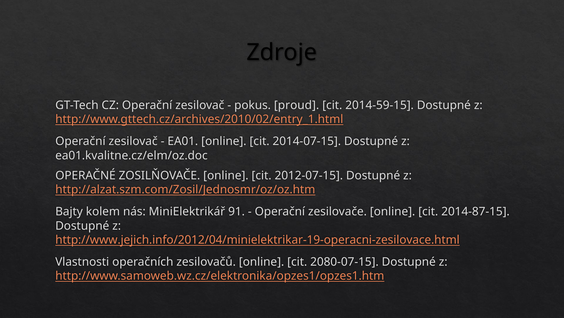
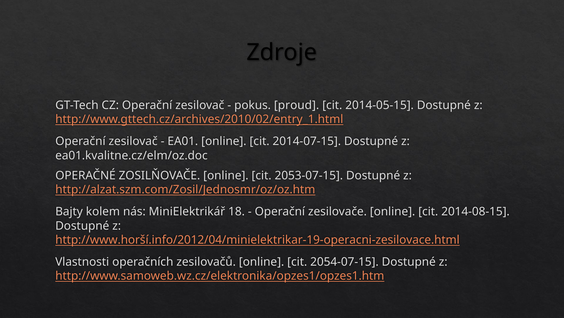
2014-59-15: 2014-59-15 -> 2014-05-15 (380, 105)
2012-07-15: 2012-07-15 -> 2053-07-15 (309, 175)
91: 91 -> 18 (237, 211)
2014-87-15: 2014-87-15 -> 2014-08-15 (475, 211)
http://www.jejich.info/2012/04/minielektrikar-19-operacni-zesilovace.html: http://www.jejich.info/2012/04/minielektrikar-19-operacni-zesilovace.html -> http://www.horší.info/2012/04/minielektrikar-19-operacni-zesilovace.html (257, 239)
2080-07-15: 2080-07-15 -> 2054-07-15 (344, 261)
